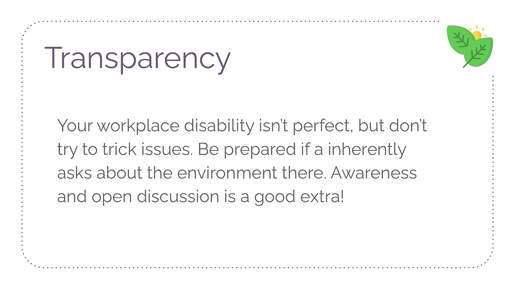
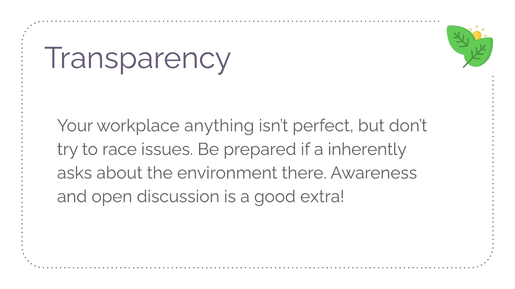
disability: disability -> anything (219, 126)
trick: trick -> race (120, 150)
